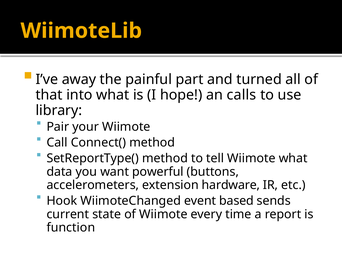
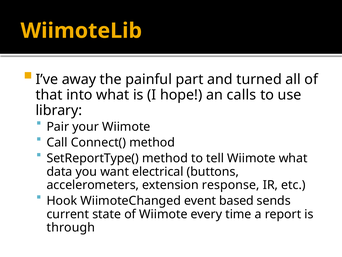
powerful: powerful -> electrical (158, 171)
hardware: hardware -> response (231, 185)
function: function -> through (71, 227)
